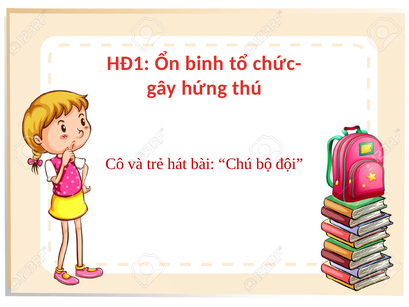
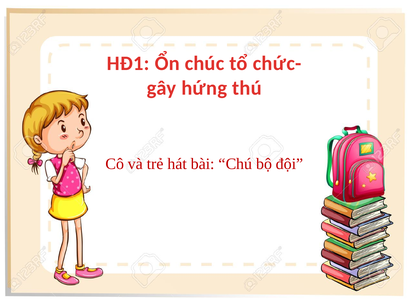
binh: binh -> chúc (205, 63)
